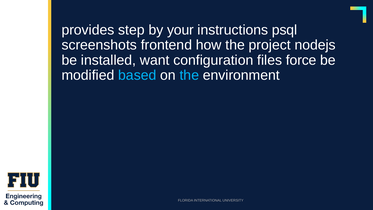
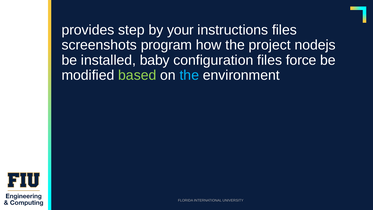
instructions psql: psql -> files (284, 30)
frontend: frontend -> program (166, 45)
want: want -> baby (155, 60)
based colour: light blue -> light green (137, 75)
